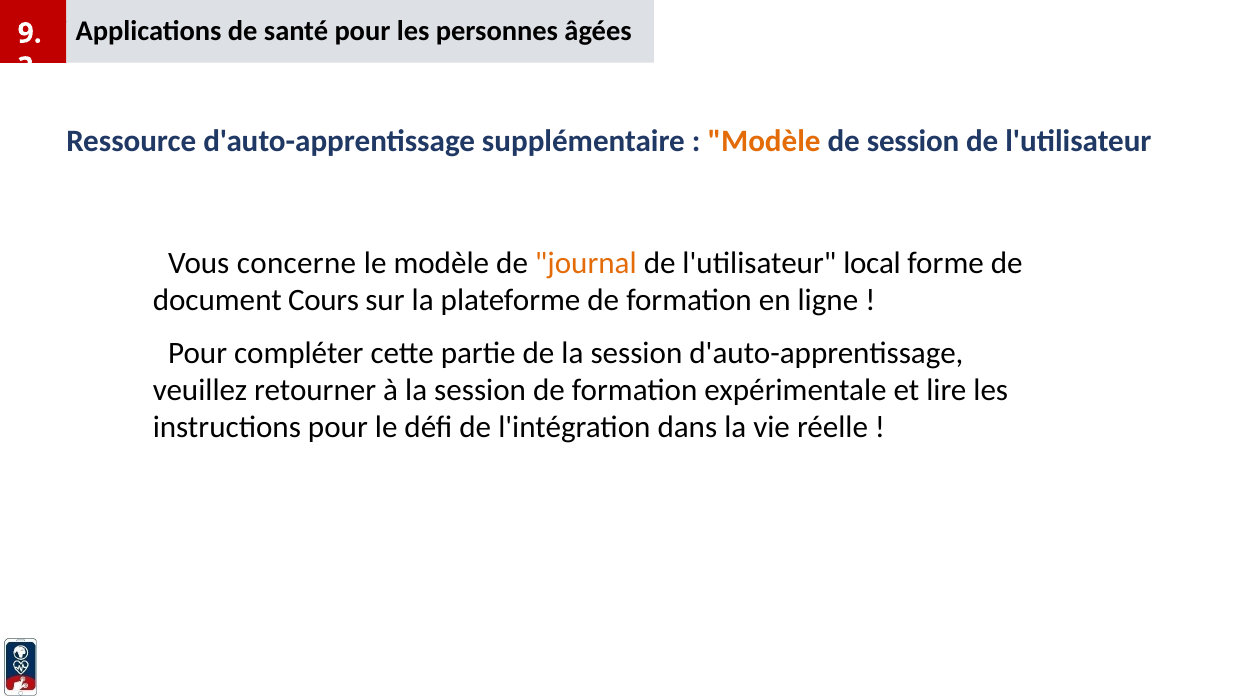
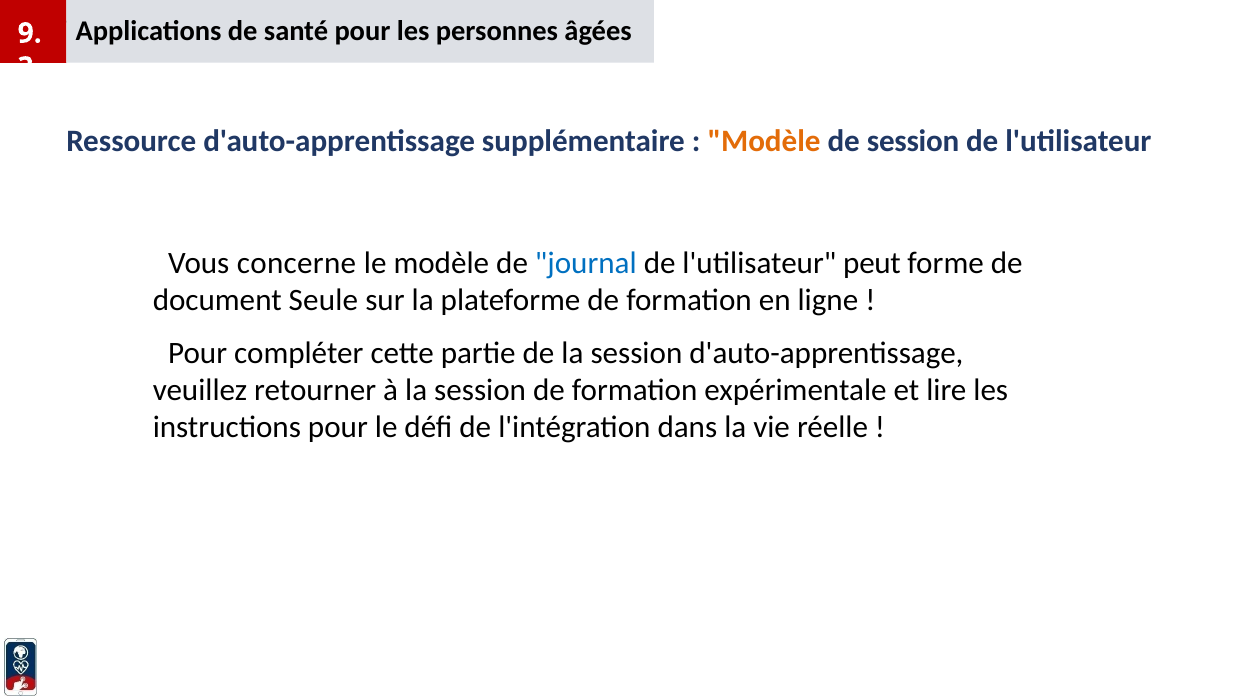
journal colour: orange -> blue (586, 263)
local: local -> peut (872, 263)
Cours: Cours -> Seule (323, 300)
